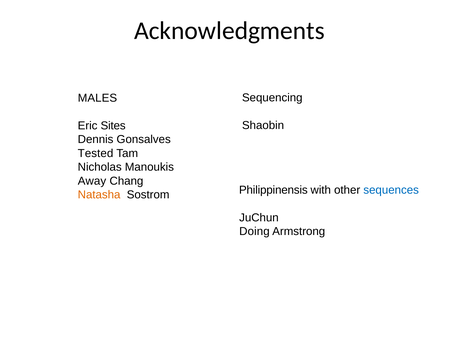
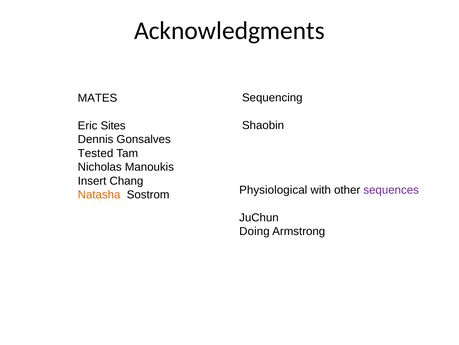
MALES: MALES -> MATES (97, 98)
Away: Away -> Insert (92, 181)
Philippinensis: Philippinensis -> Physiological (273, 190)
sequences colour: blue -> purple (391, 190)
